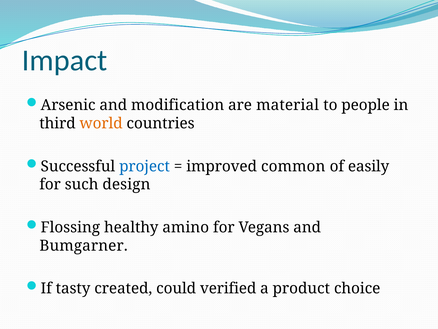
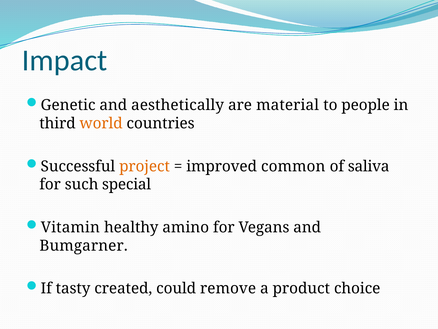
Arsenic: Arsenic -> Genetic (68, 105)
modification: modification -> aesthetically (178, 105)
project colour: blue -> orange (145, 166)
easily: easily -> saliva (369, 166)
design: design -> special (127, 184)
Flossing: Flossing -> Vitamin (70, 227)
verified: verified -> remove (228, 288)
